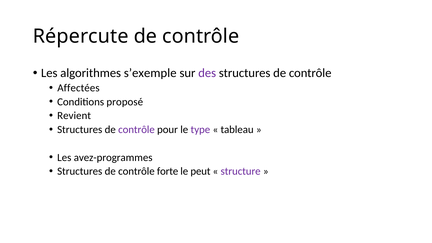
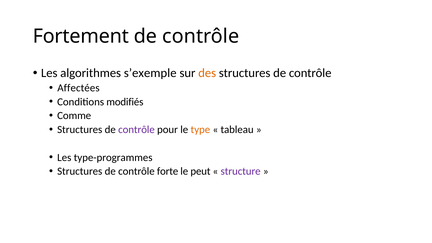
Répercute: Répercute -> Fortement (81, 36)
des colour: purple -> orange (207, 73)
proposé: proposé -> modifiés (125, 102)
Revient: Revient -> Comme (74, 116)
type colour: purple -> orange (200, 130)
avez-programmes: avez-programmes -> type-programmes (113, 157)
